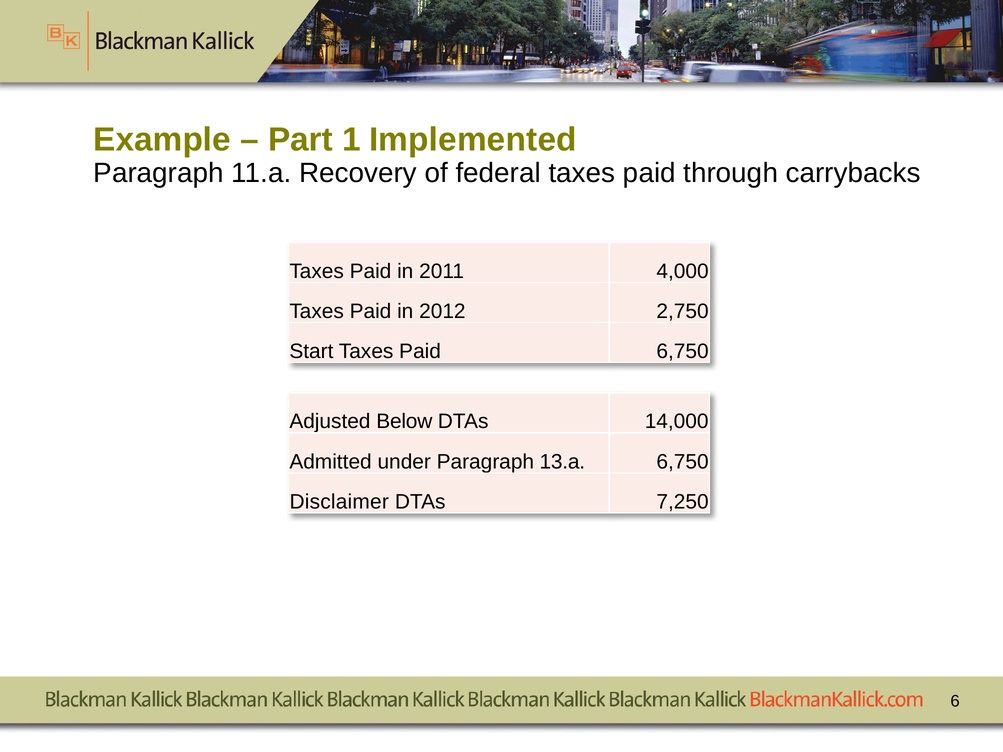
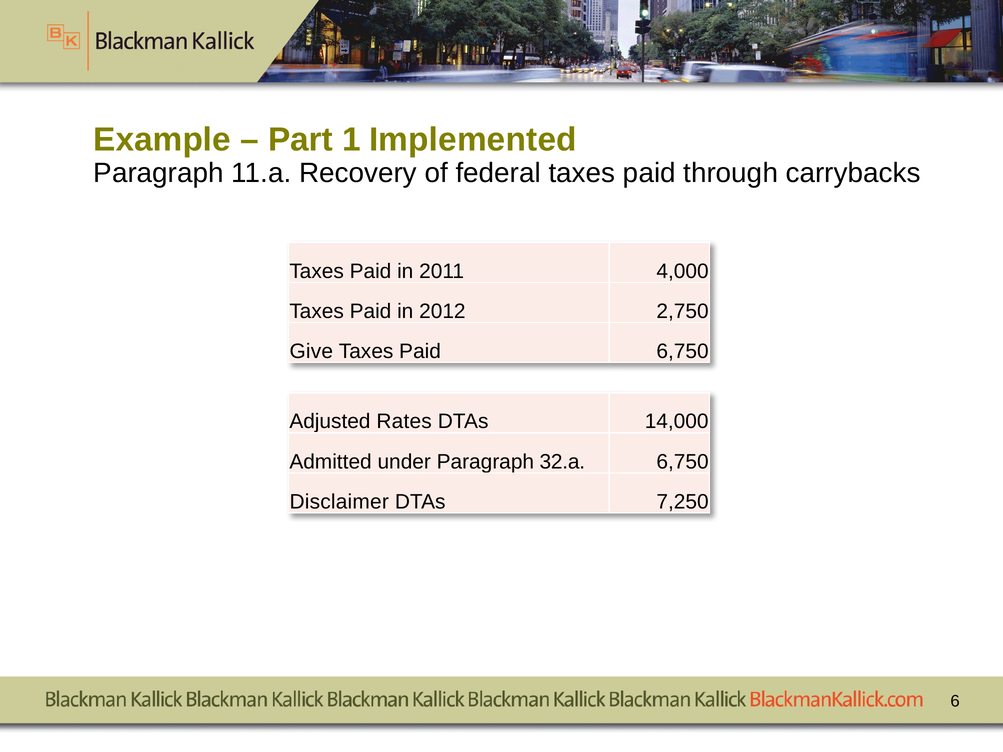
Start: Start -> Give (311, 352)
Below: Below -> Rates (404, 422)
13.a: 13.a -> 32.a (562, 462)
